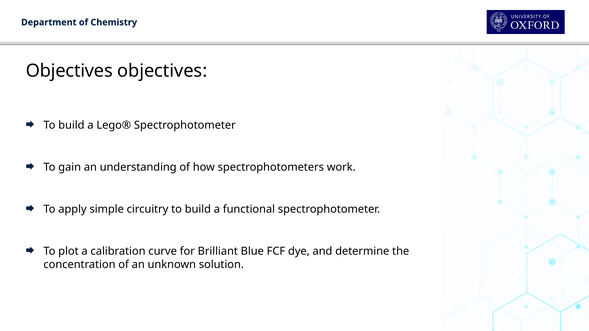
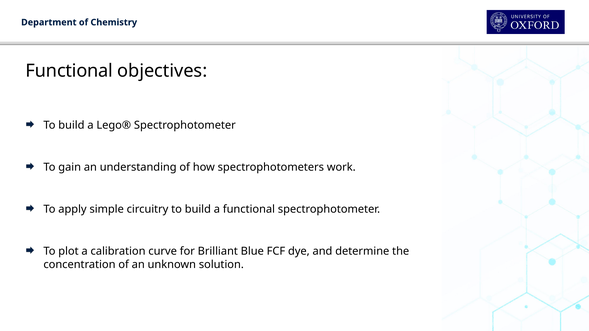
Objectives: Objectives -> Functional (69, 71)
